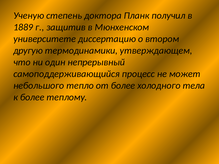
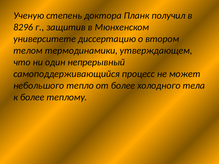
1889: 1889 -> 8296 (23, 27)
другую: другую -> телом (28, 51)
